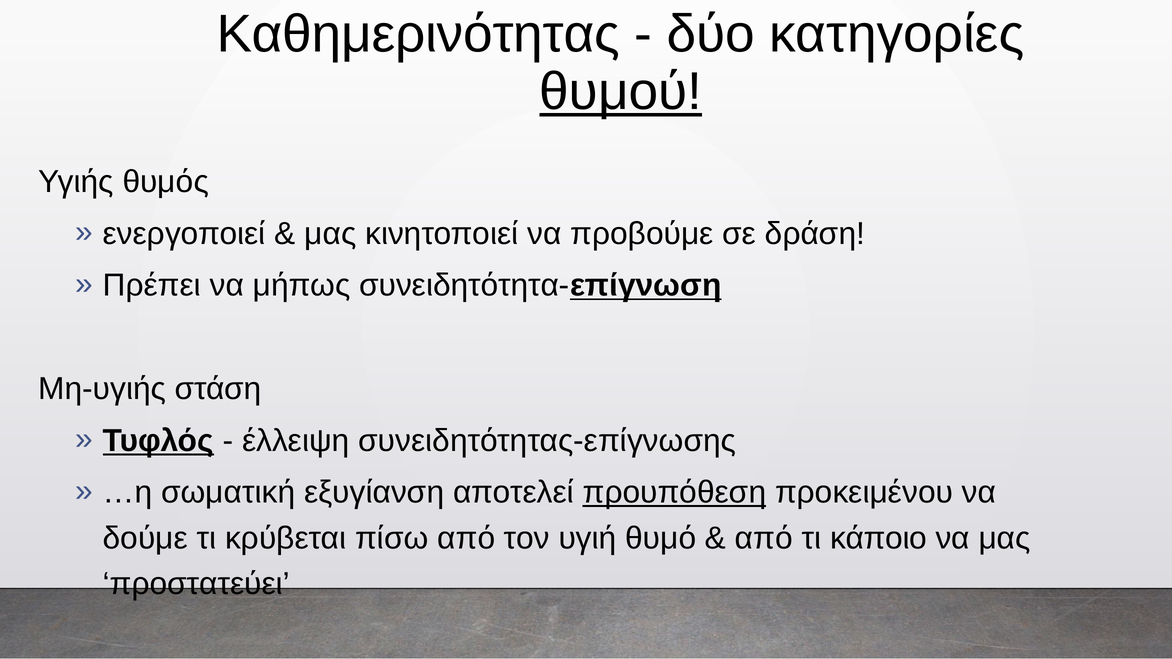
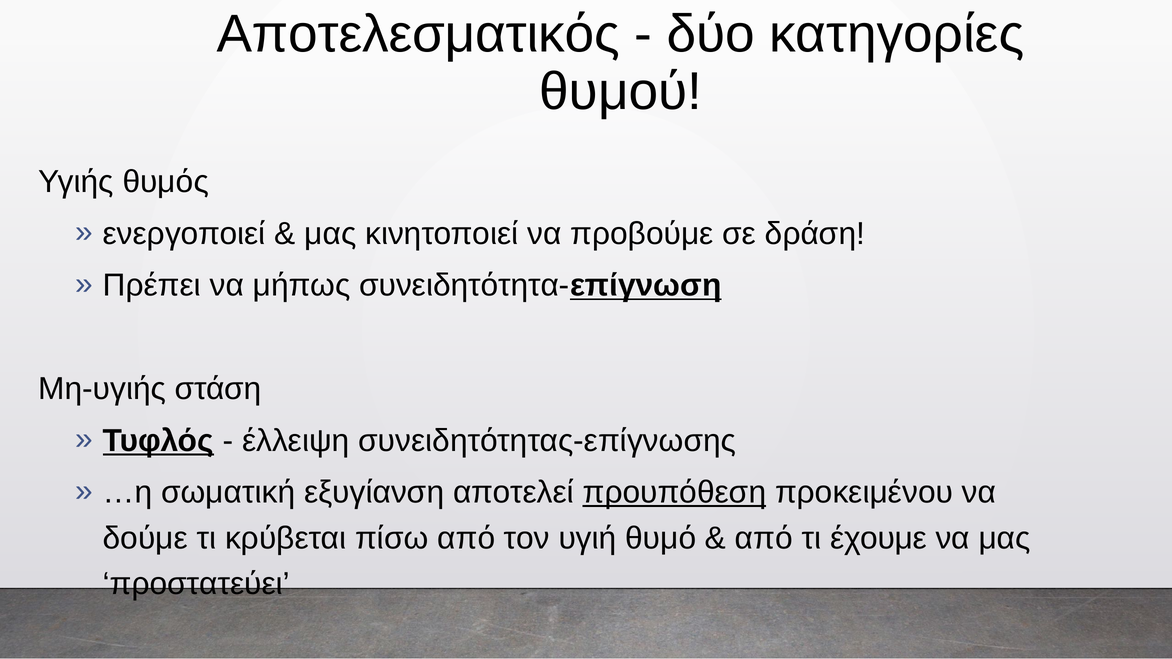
Καθημερινότητας: Καθημερινότητας -> Αποτελεσματικός (418, 34)
θυμού underline: present -> none (621, 92)
κάποιο: κάποιο -> έχουμε (879, 538)
